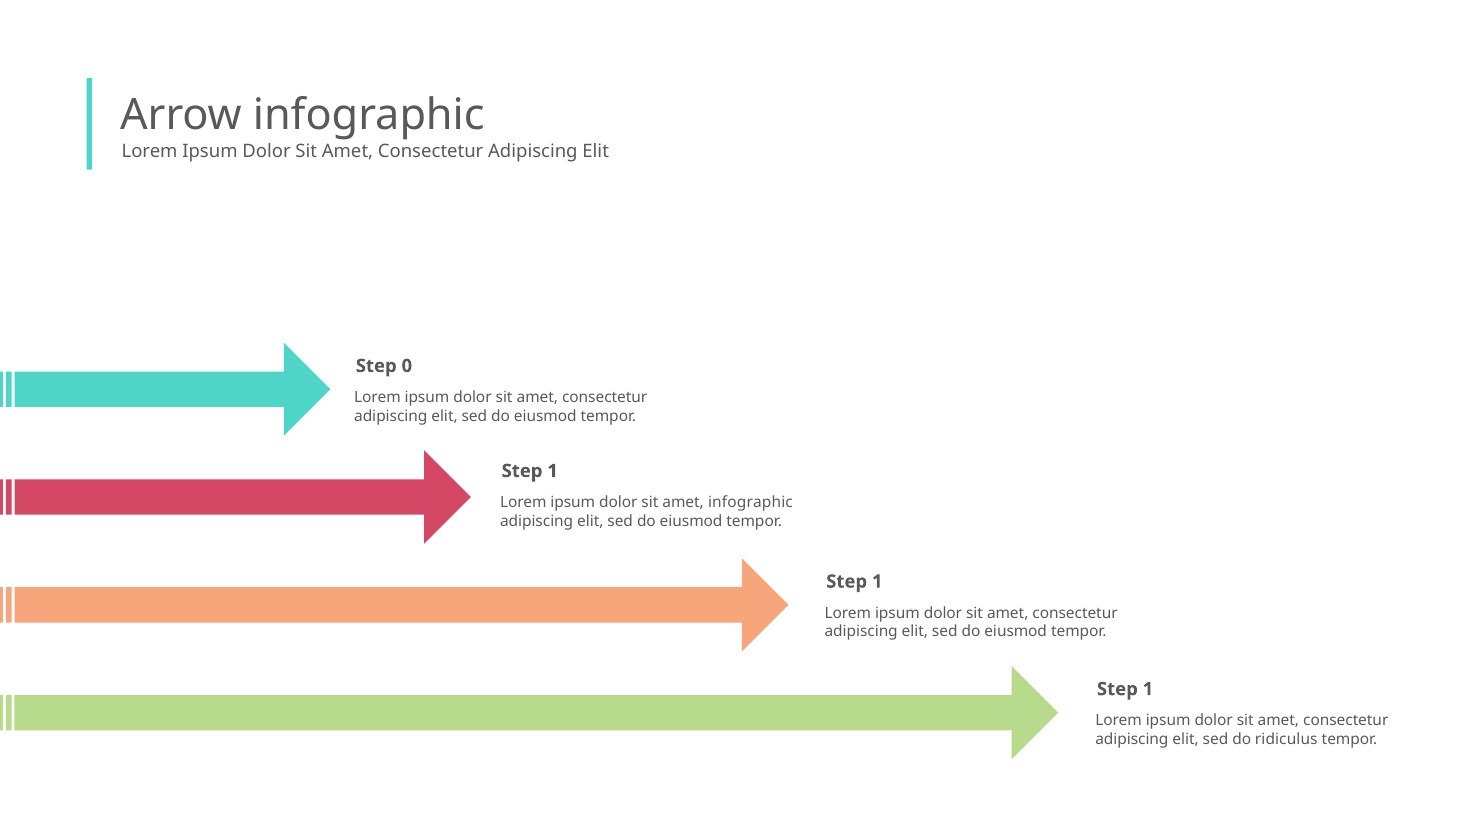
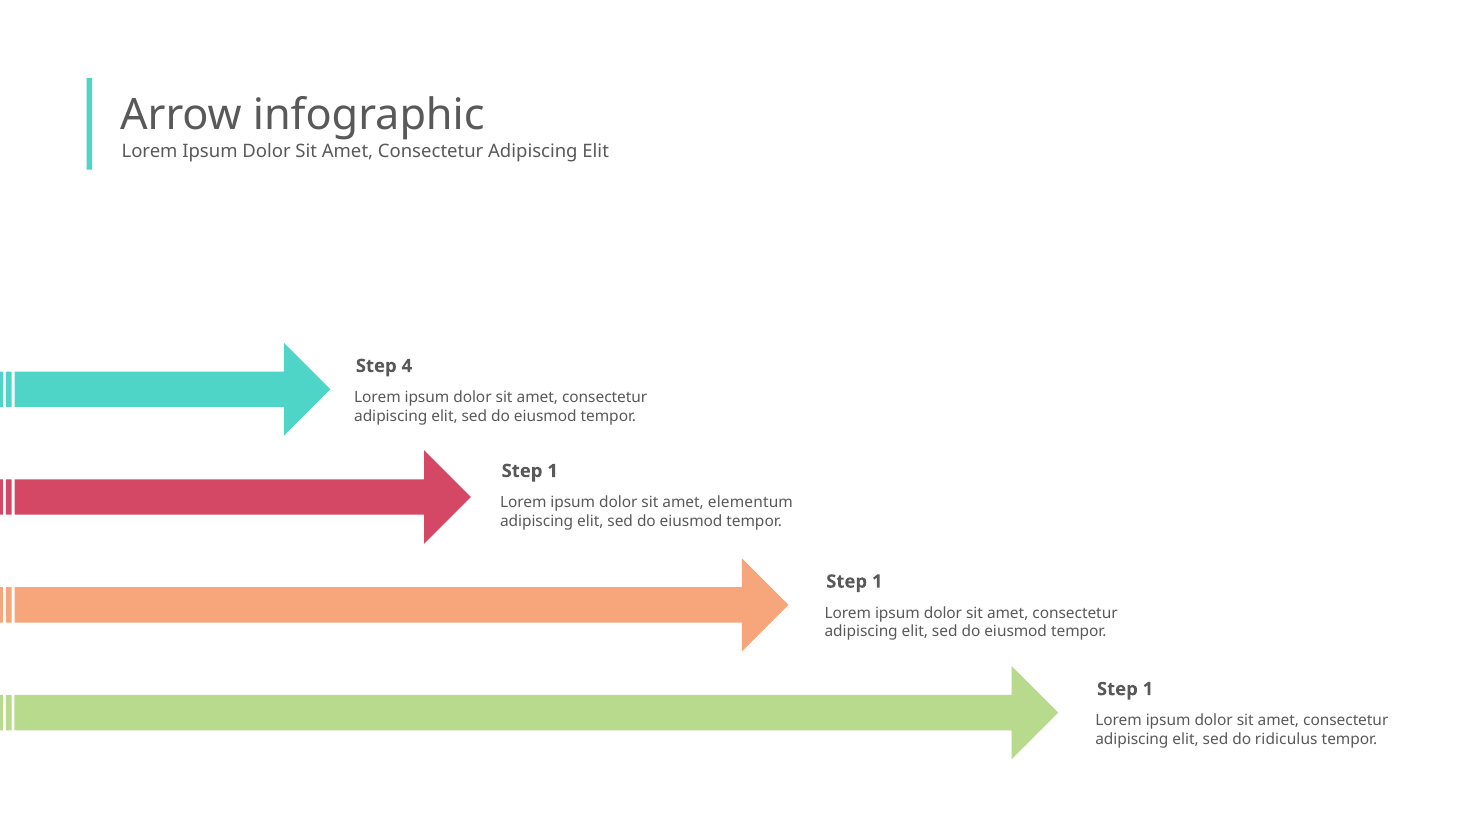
0: 0 -> 4 (407, 366)
amet infographic: infographic -> elementum (750, 503)
